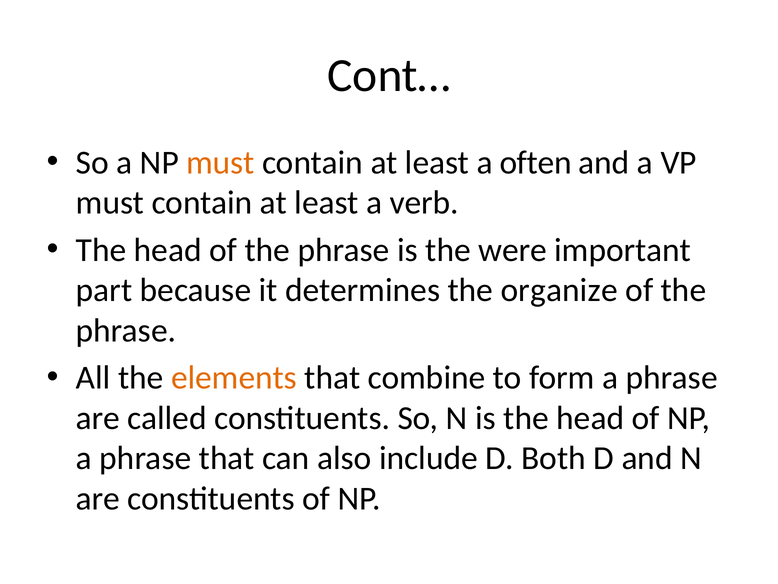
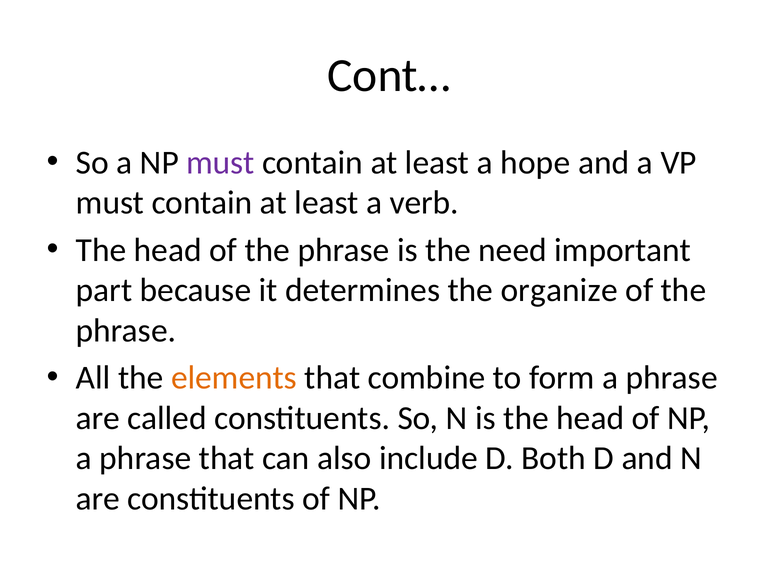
must colour: orange -> purple (220, 162)
often: often -> hope (535, 162)
were: were -> need (513, 250)
